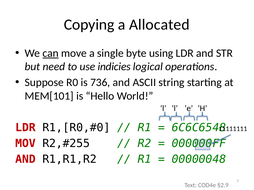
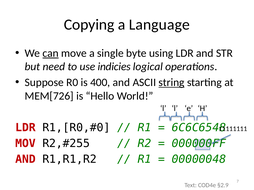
Allocated: Allocated -> Language (159, 25)
736: 736 -> 400 (100, 83)
string underline: none -> present (172, 83)
MEM[101: MEM[101 -> MEM[726 (49, 96)
